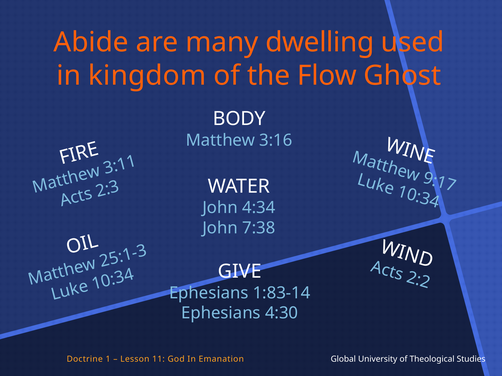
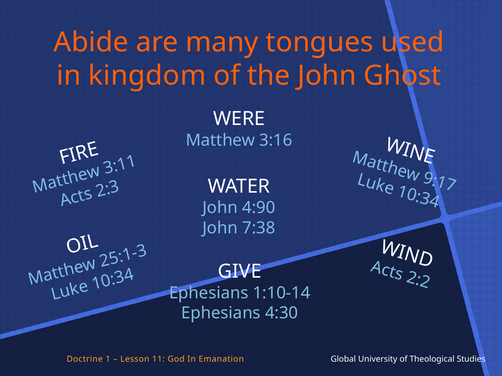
dwelling: dwelling -> tongues (320, 42)
the Flow: Flow -> John (327, 76)
BODY: BODY -> WERE (239, 119)
4:34: 4:34 -> 4:90 (259, 208)
1:83-14: 1:83-14 -> 1:10-14 (282, 293)
